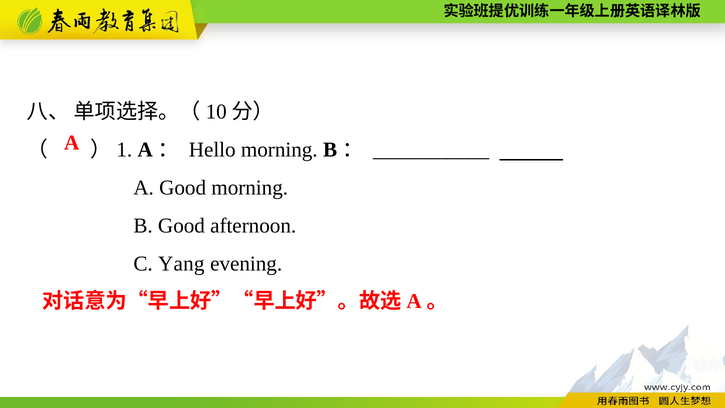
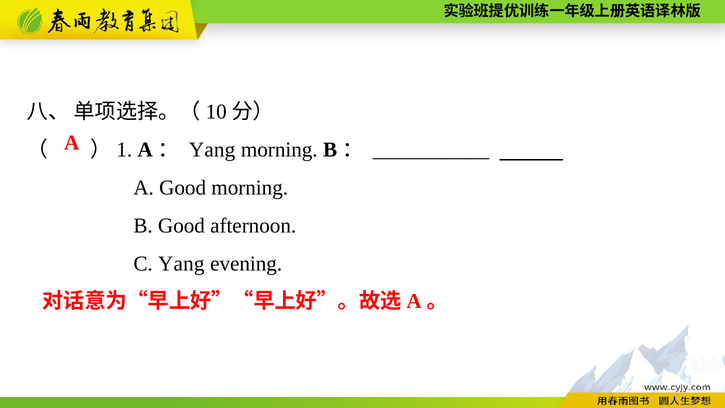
Hello: Hello -> Yang (212, 150)
